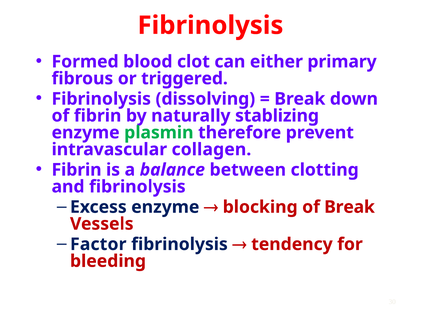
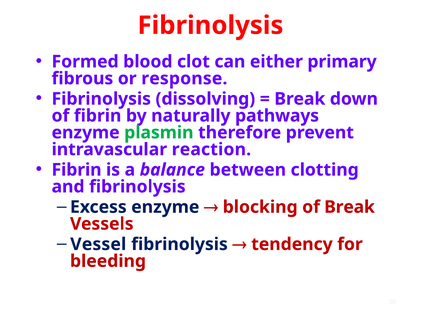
triggered: triggered -> response (184, 78)
stablizing: stablizing -> pathways (277, 116)
collagen: collagen -> reaction (211, 149)
Factor: Factor -> Vessel (98, 244)
